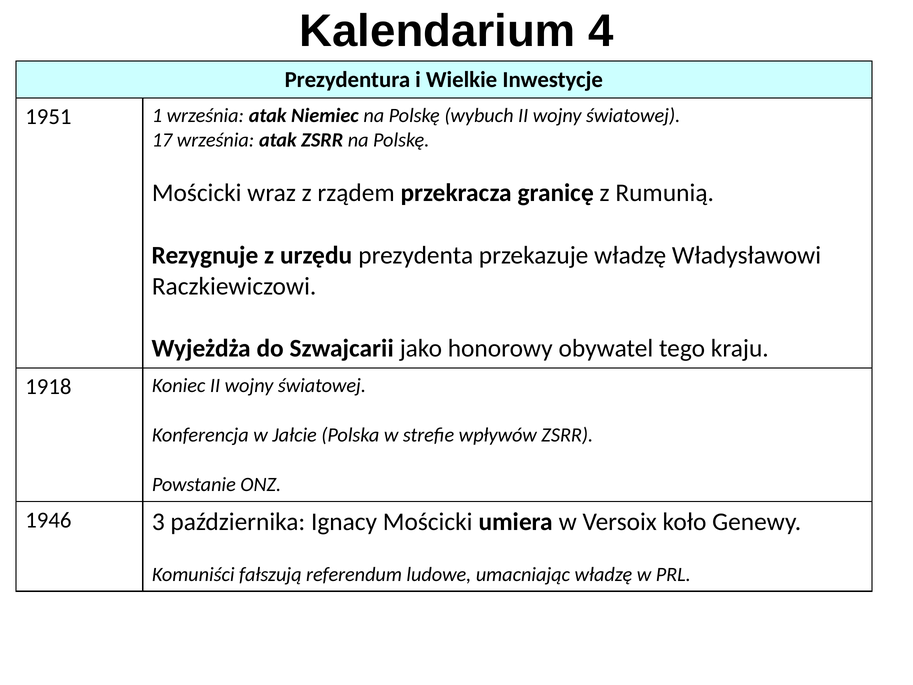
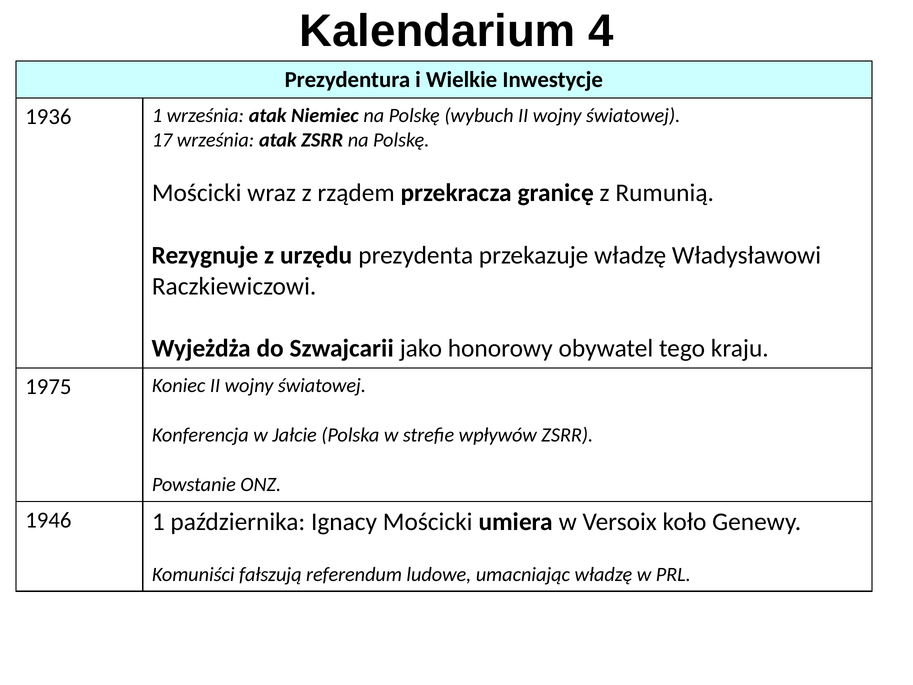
1951: 1951 -> 1936 (48, 117)
1918: 1918 -> 1975 (48, 387)
1946 3: 3 -> 1 (158, 522)
